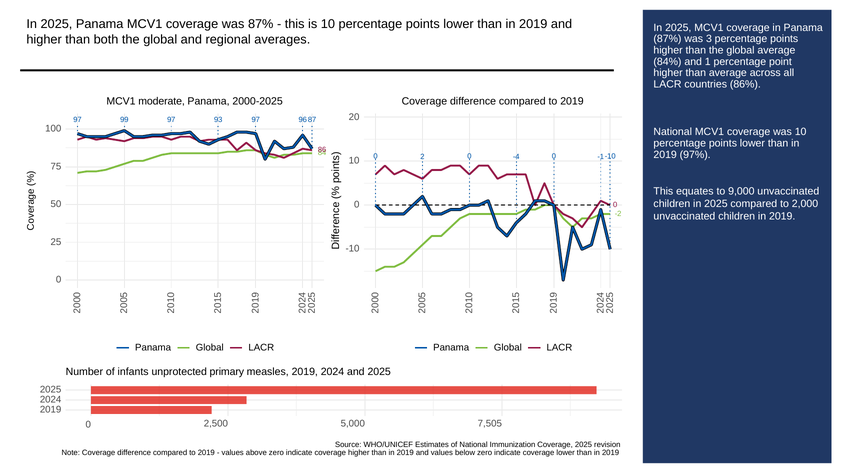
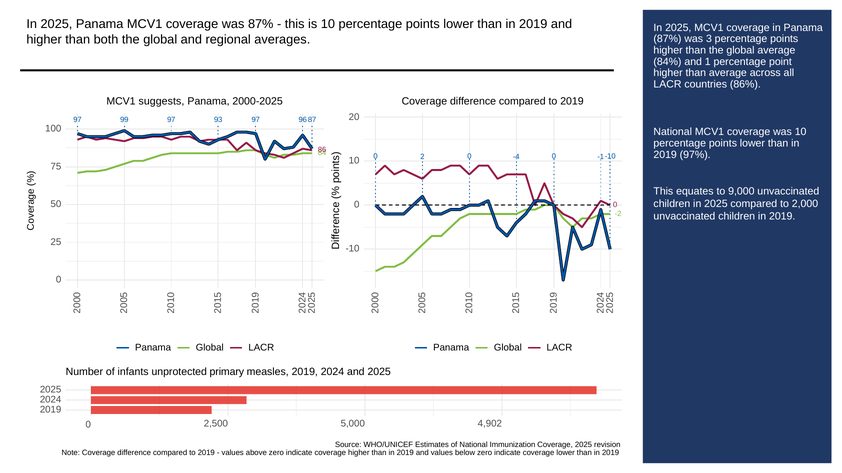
moderate: moderate -> suggests (161, 102)
7,505: 7,505 -> 4,902 (490, 424)
